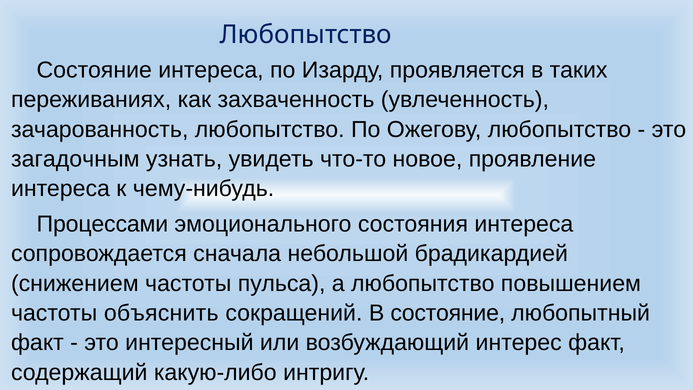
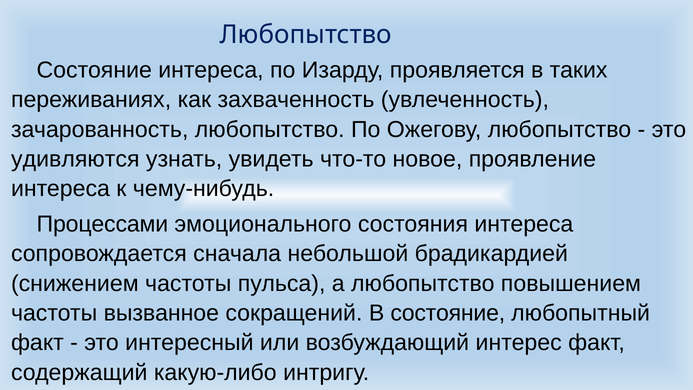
загадочным: загадочным -> удивляются (75, 159)
объяснить: объяснить -> вызванное (161, 313)
